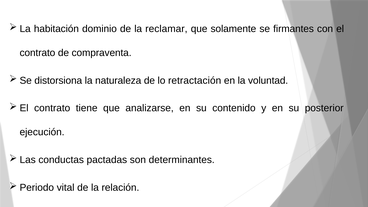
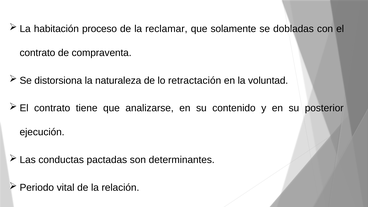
dominio: dominio -> proceso (100, 29)
firmantes: firmantes -> dobladas (294, 29)
